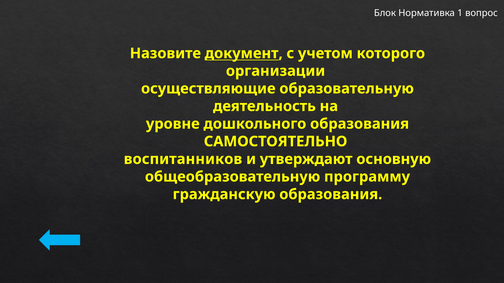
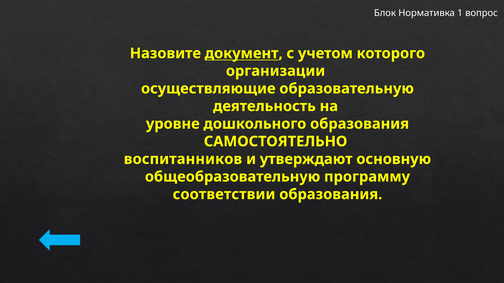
гражданскую: гражданскую -> соответствии (224, 195)
